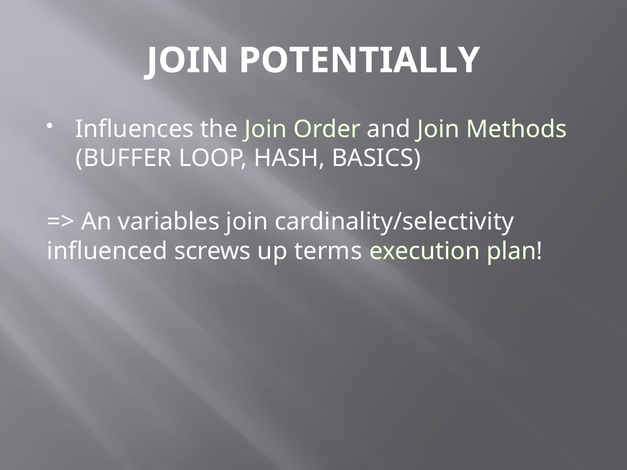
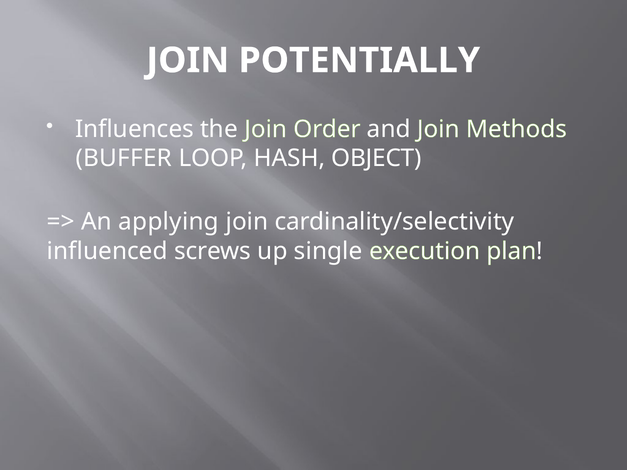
BASICS: BASICS -> OBJECT (376, 158)
variables: variables -> applying (169, 222)
terms: terms -> single (328, 251)
